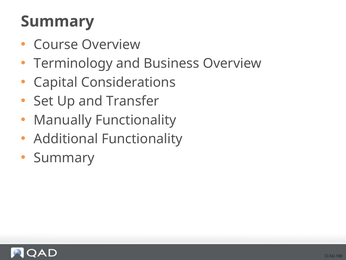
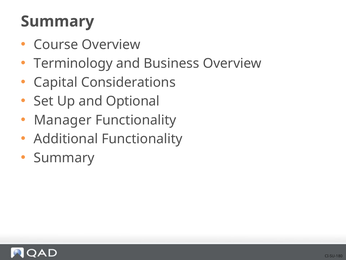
Transfer: Transfer -> Optional (133, 101)
Manually: Manually -> Manager (63, 120)
